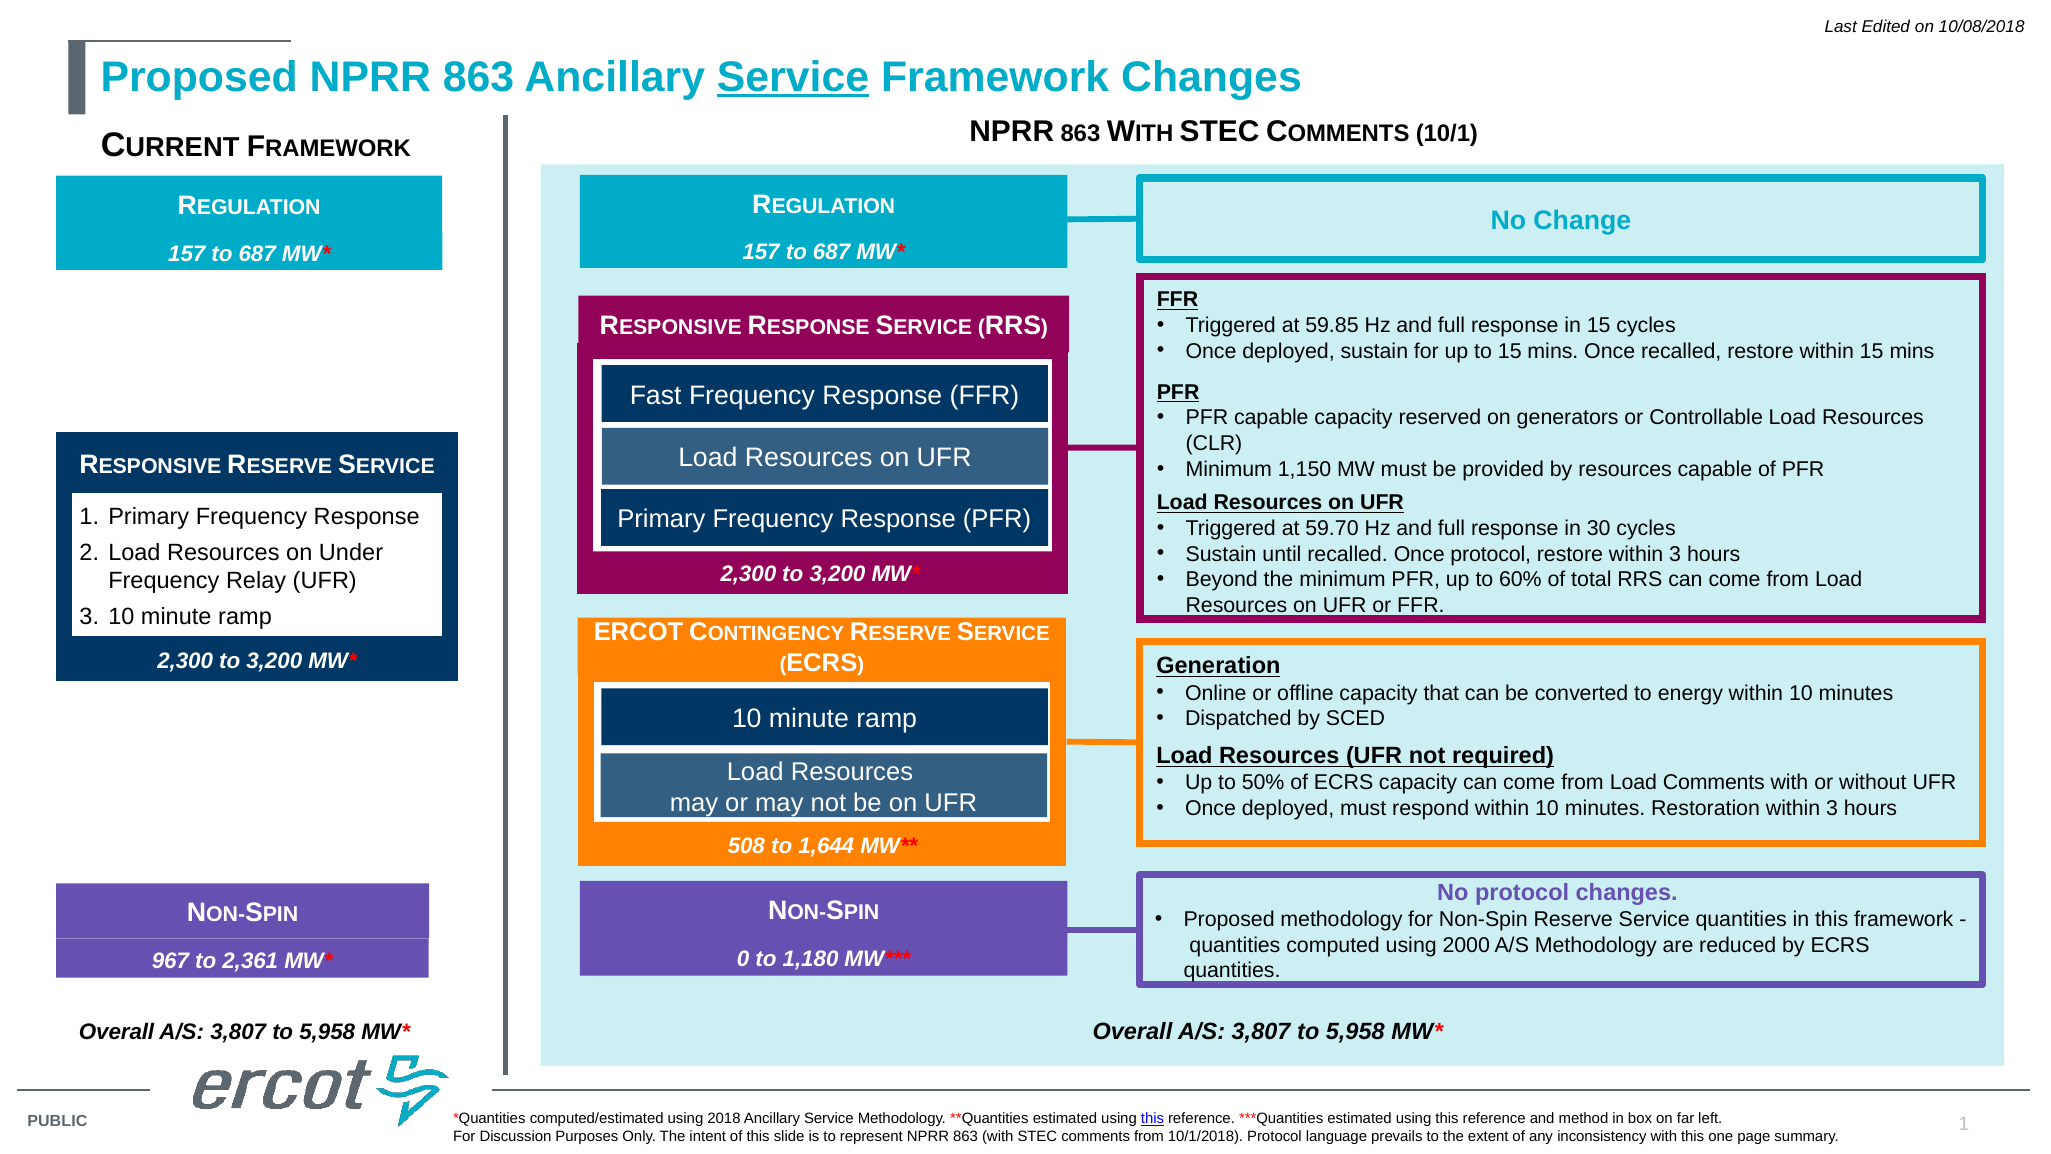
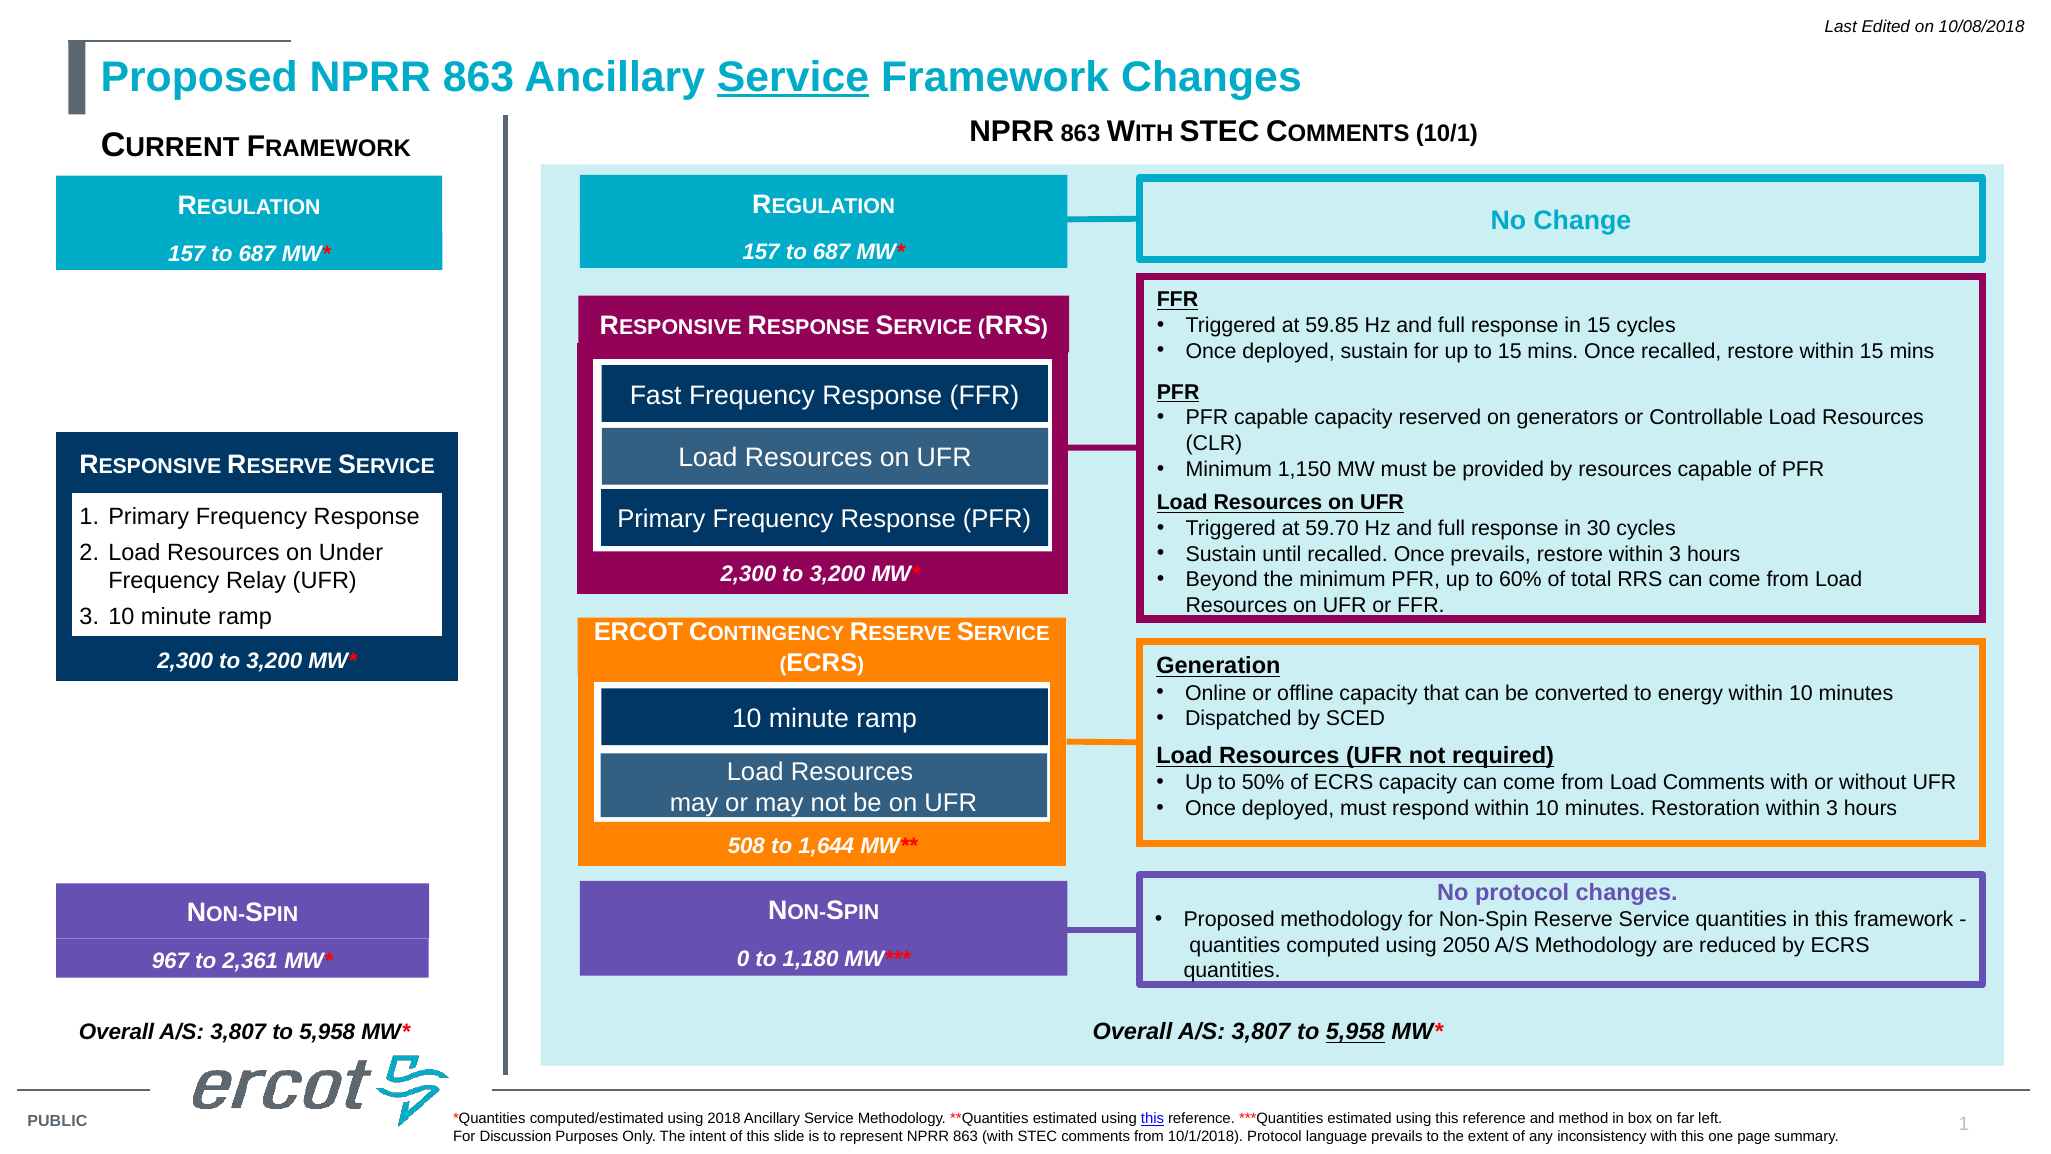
Once protocol: protocol -> prevails (1491, 554)
2000: 2000 -> 2050 (1466, 945)
5,958 underline: none -> present (1355, 1032)
